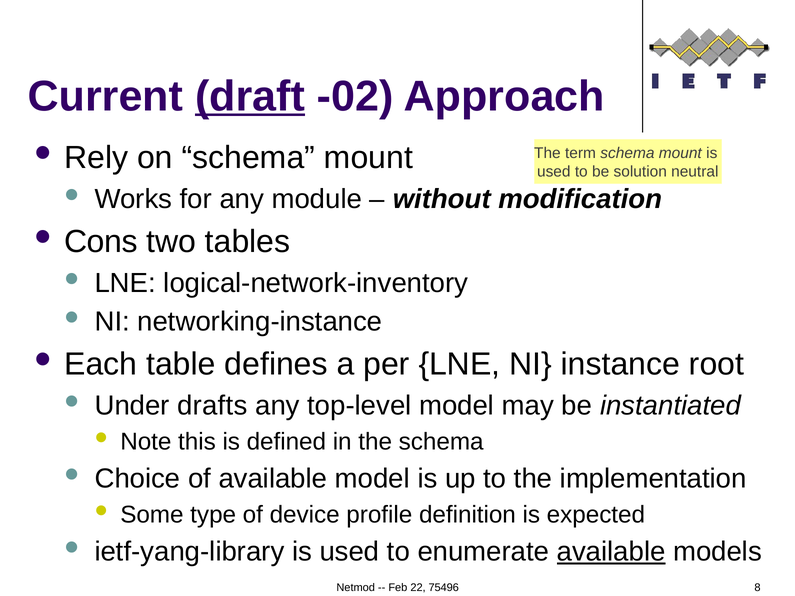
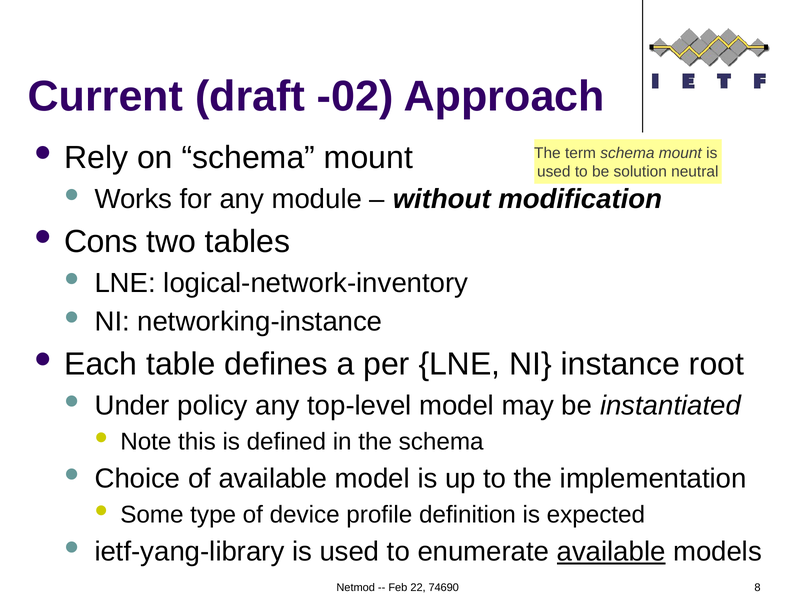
draft underline: present -> none (250, 96)
drafts: drafts -> policy (213, 406)
75496: 75496 -> 74690 (444, 588)
